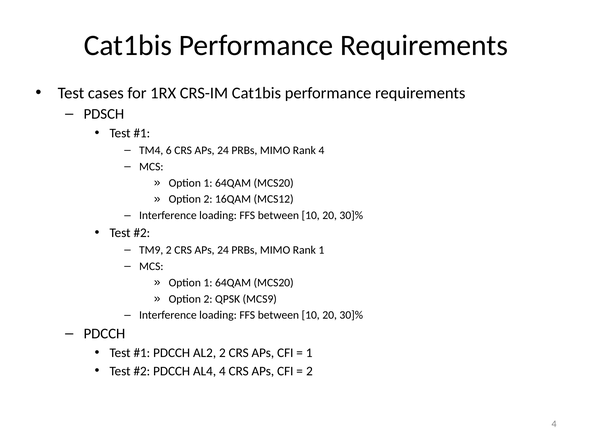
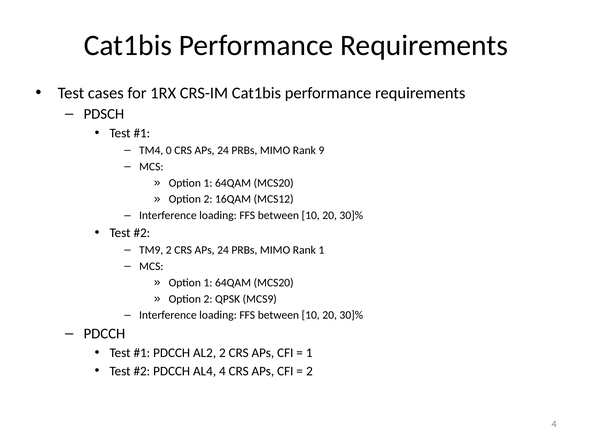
6: 6 -> 0 (169, 150)
Rank 4: 4 -> 9 (321, 150)
